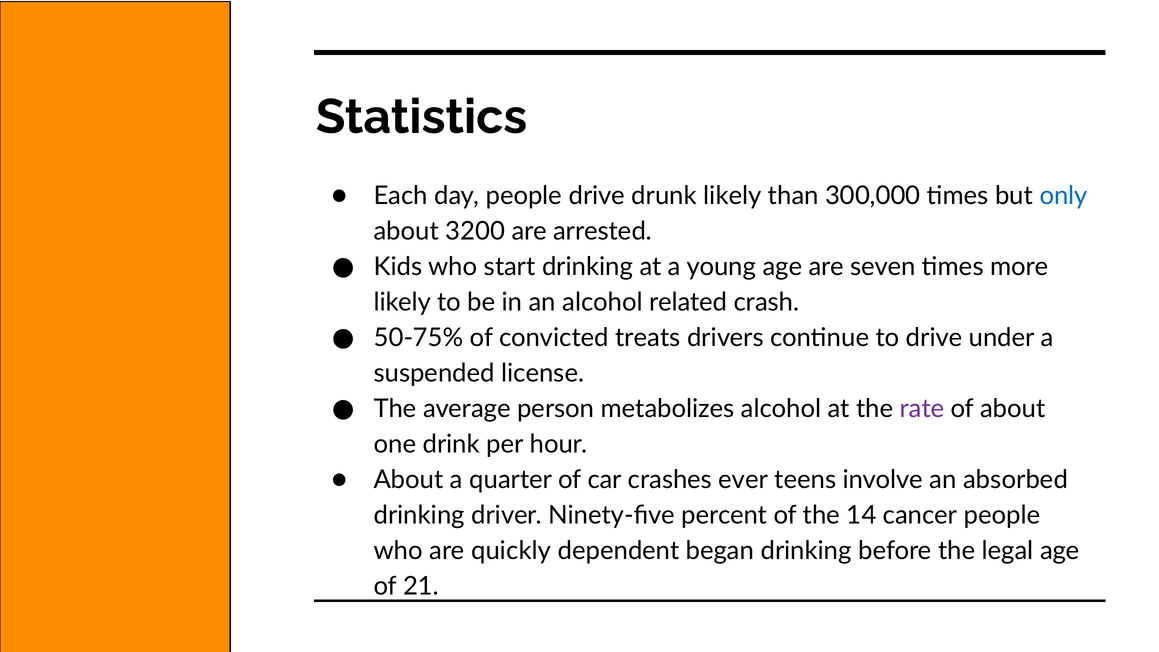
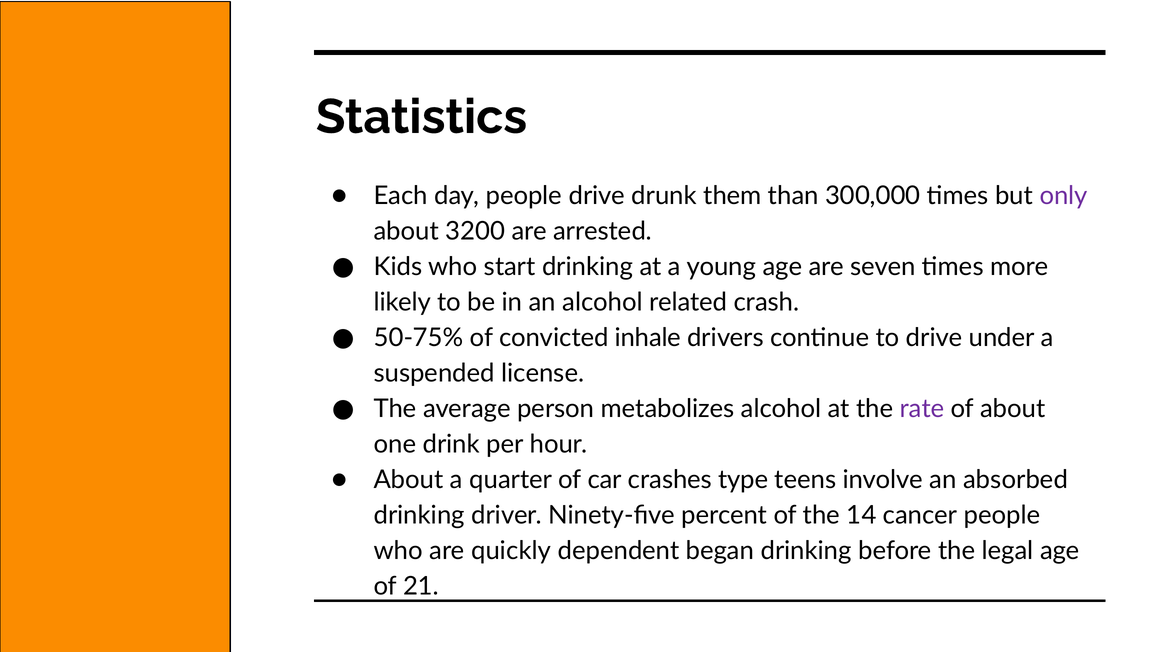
drunk likely: likely -> them (732, 196)
only colour: blue -> purple (1064, 196)
treats: treats -> inhale (648, 338)
ever: ever -> type (743, 480)
